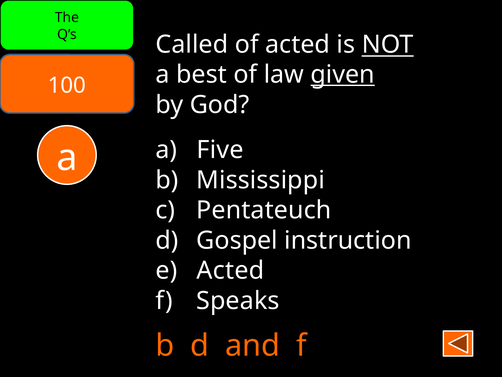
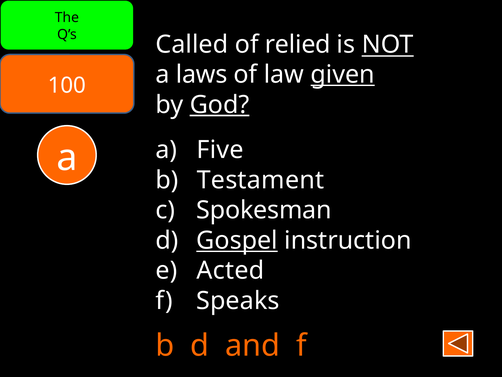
of acted: acted -> relied (298, 44)
best: best -> laws (202, 74)
God underline: none -> present (220, 105)
Mississippi: Mississippi -> Testament (261, 180)
Pentateuch: Pentateuch -> Spokesman (264, 210)
Gospel underline: none -> present (237, 240)
